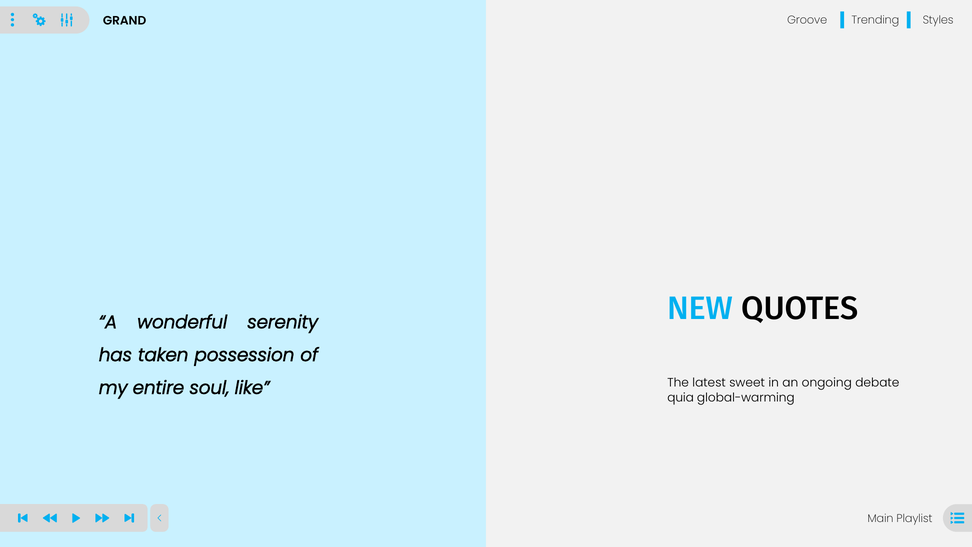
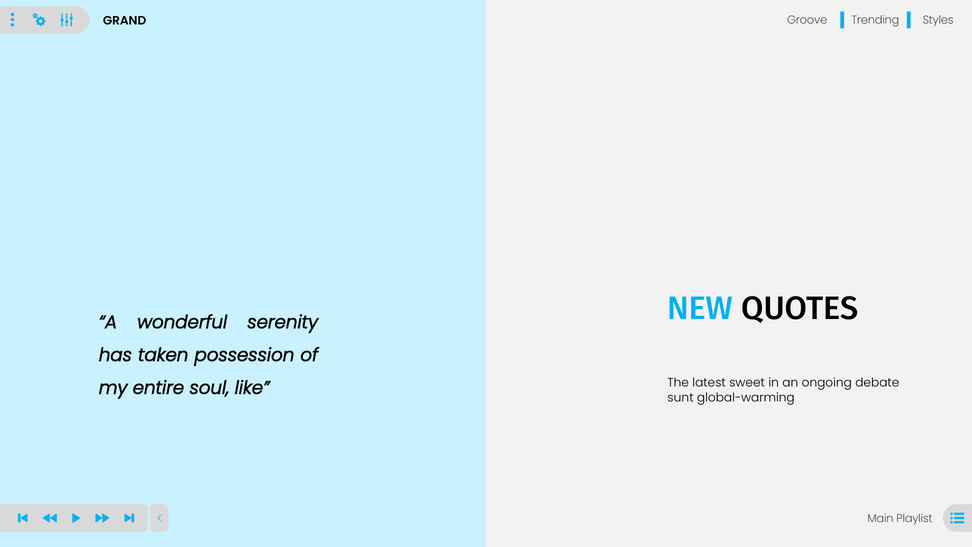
quia: quia -> sunt (680, 397)
